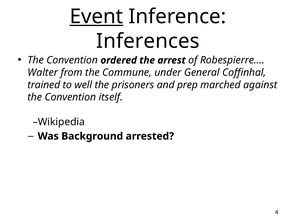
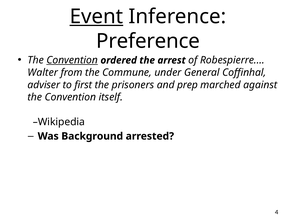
Inferences: Inferences -> Preference (148, 41)
Convention underline: none -> present (72, 60)
trained: trained -> adviser (44, 85)
well: well -> first (83, 85)
